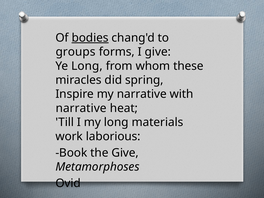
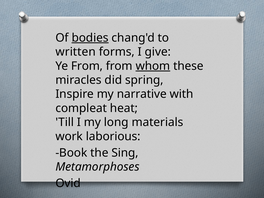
groups: groups -> written (76, 52)
Ye Long: Long -> From (87, 66)
whom underline: none -> present (153, 66)
narrative: narrative -> compleat (81, 108)
the Give: Give -> Sing (125, 153)
